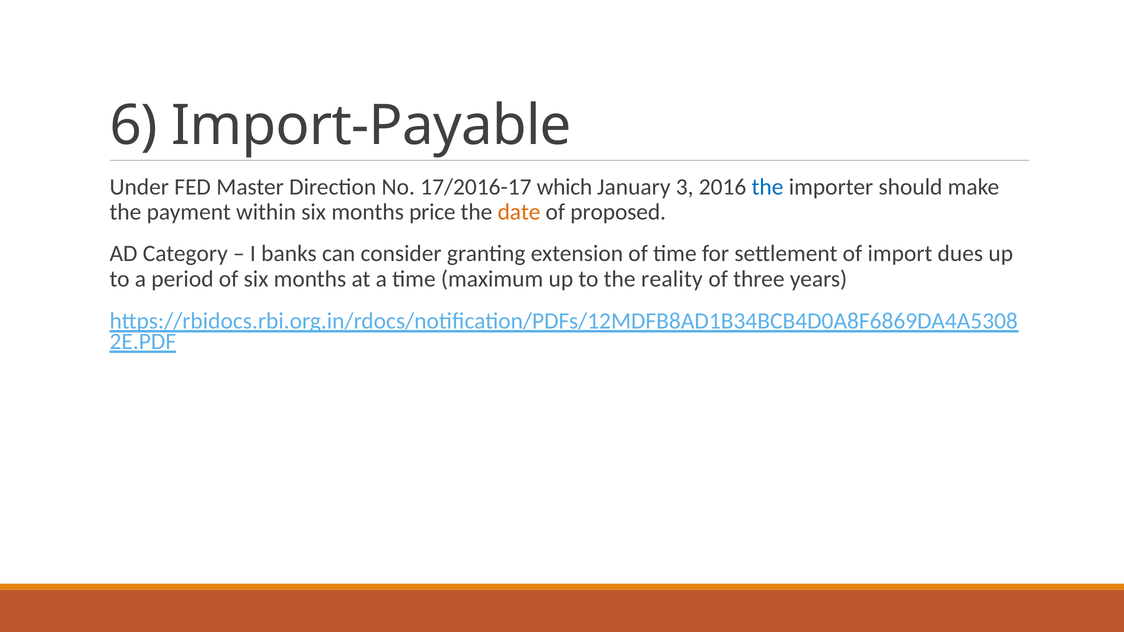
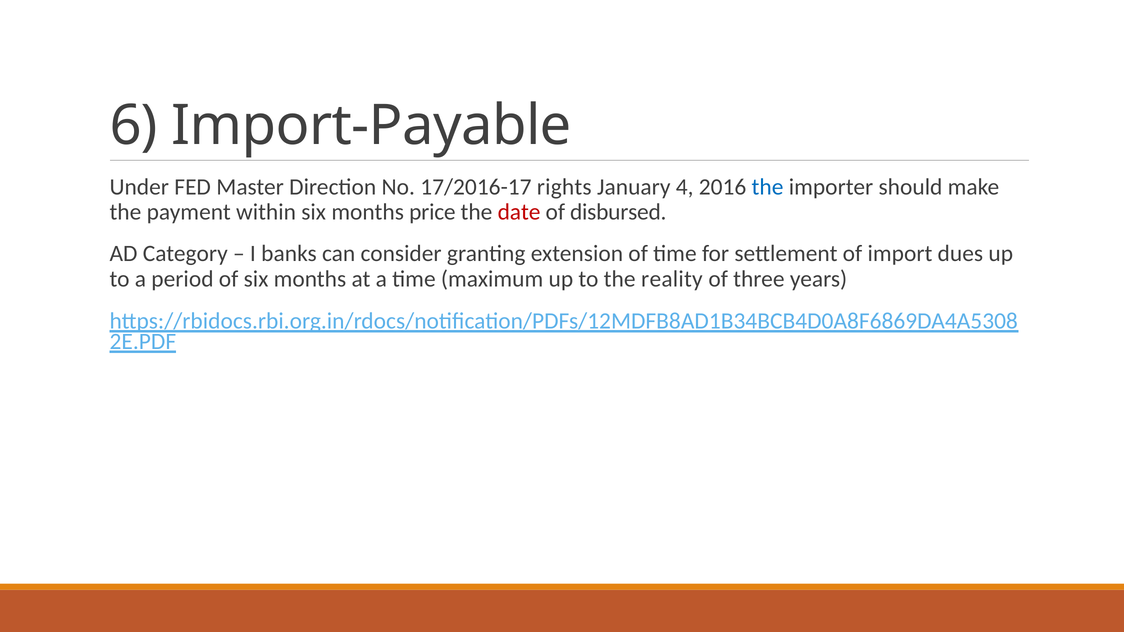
which: which -> rights (564, 187)
3: 3 -> 4 (685, 187)
date colour: orange -> red (519, 212)
proposed: proposed -> disbursed (618, 212)
